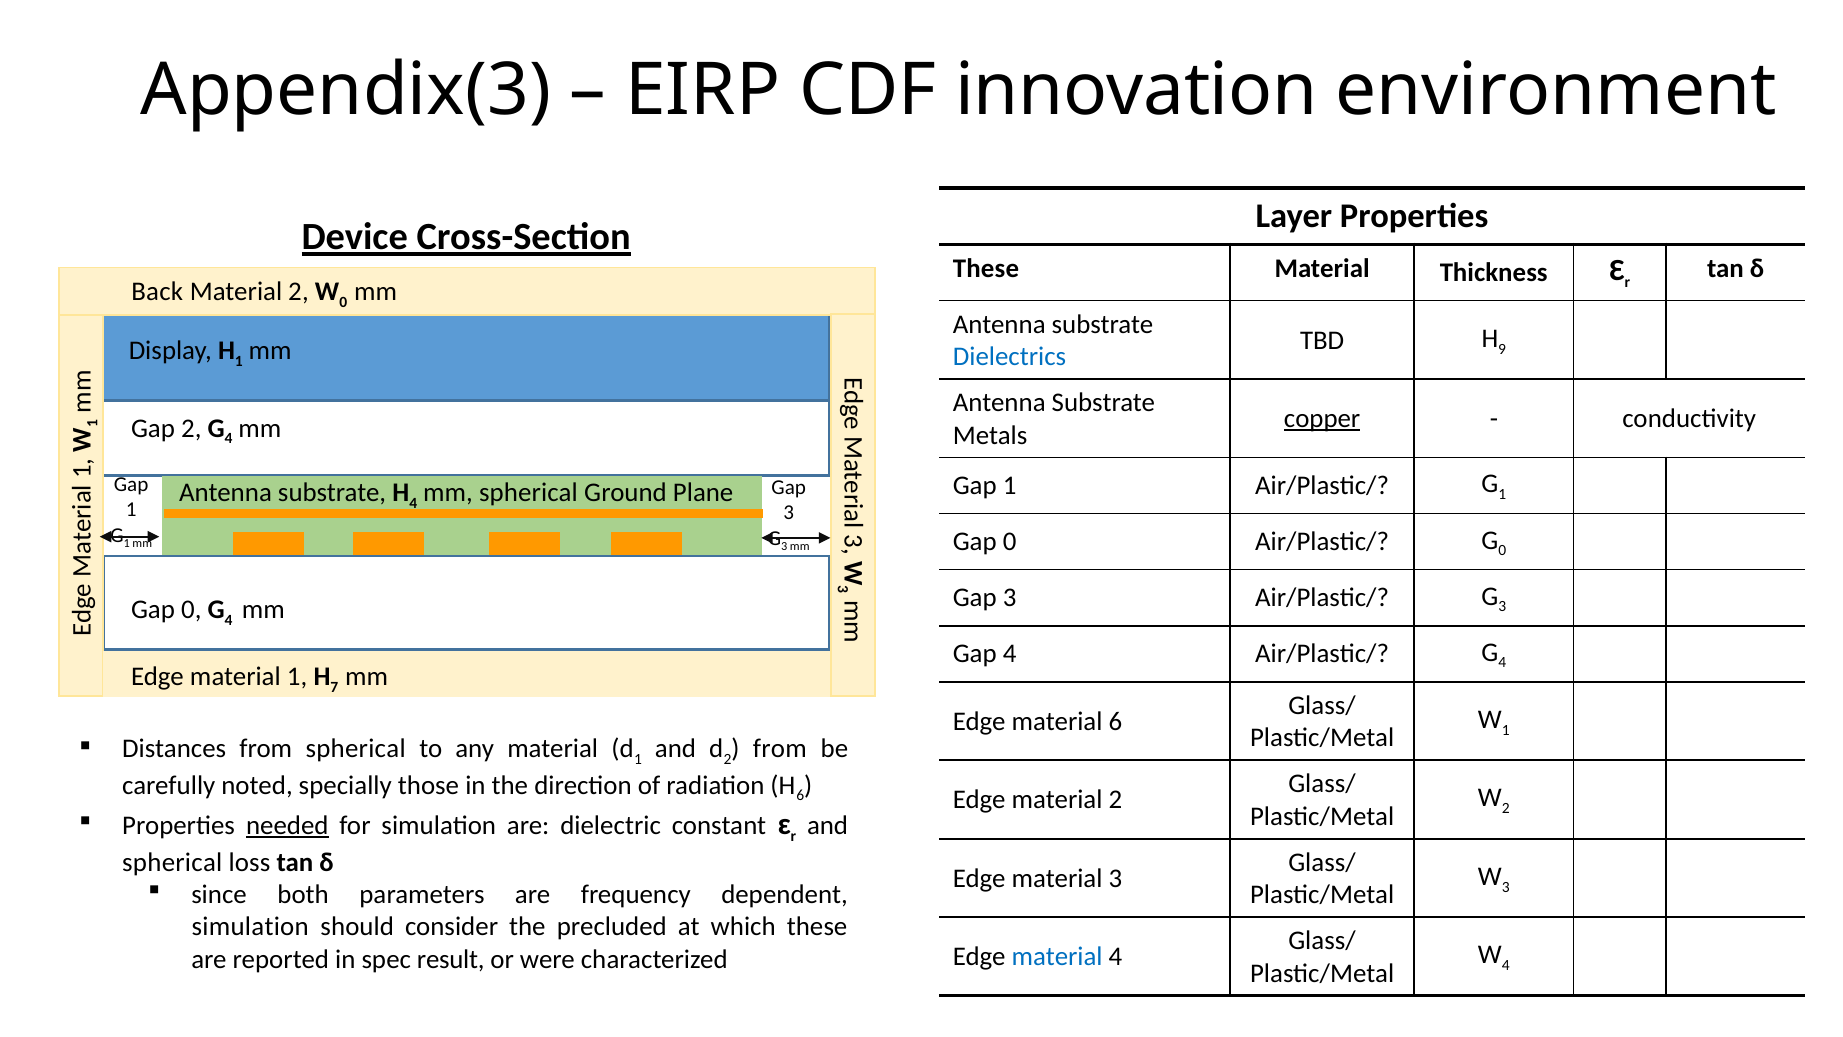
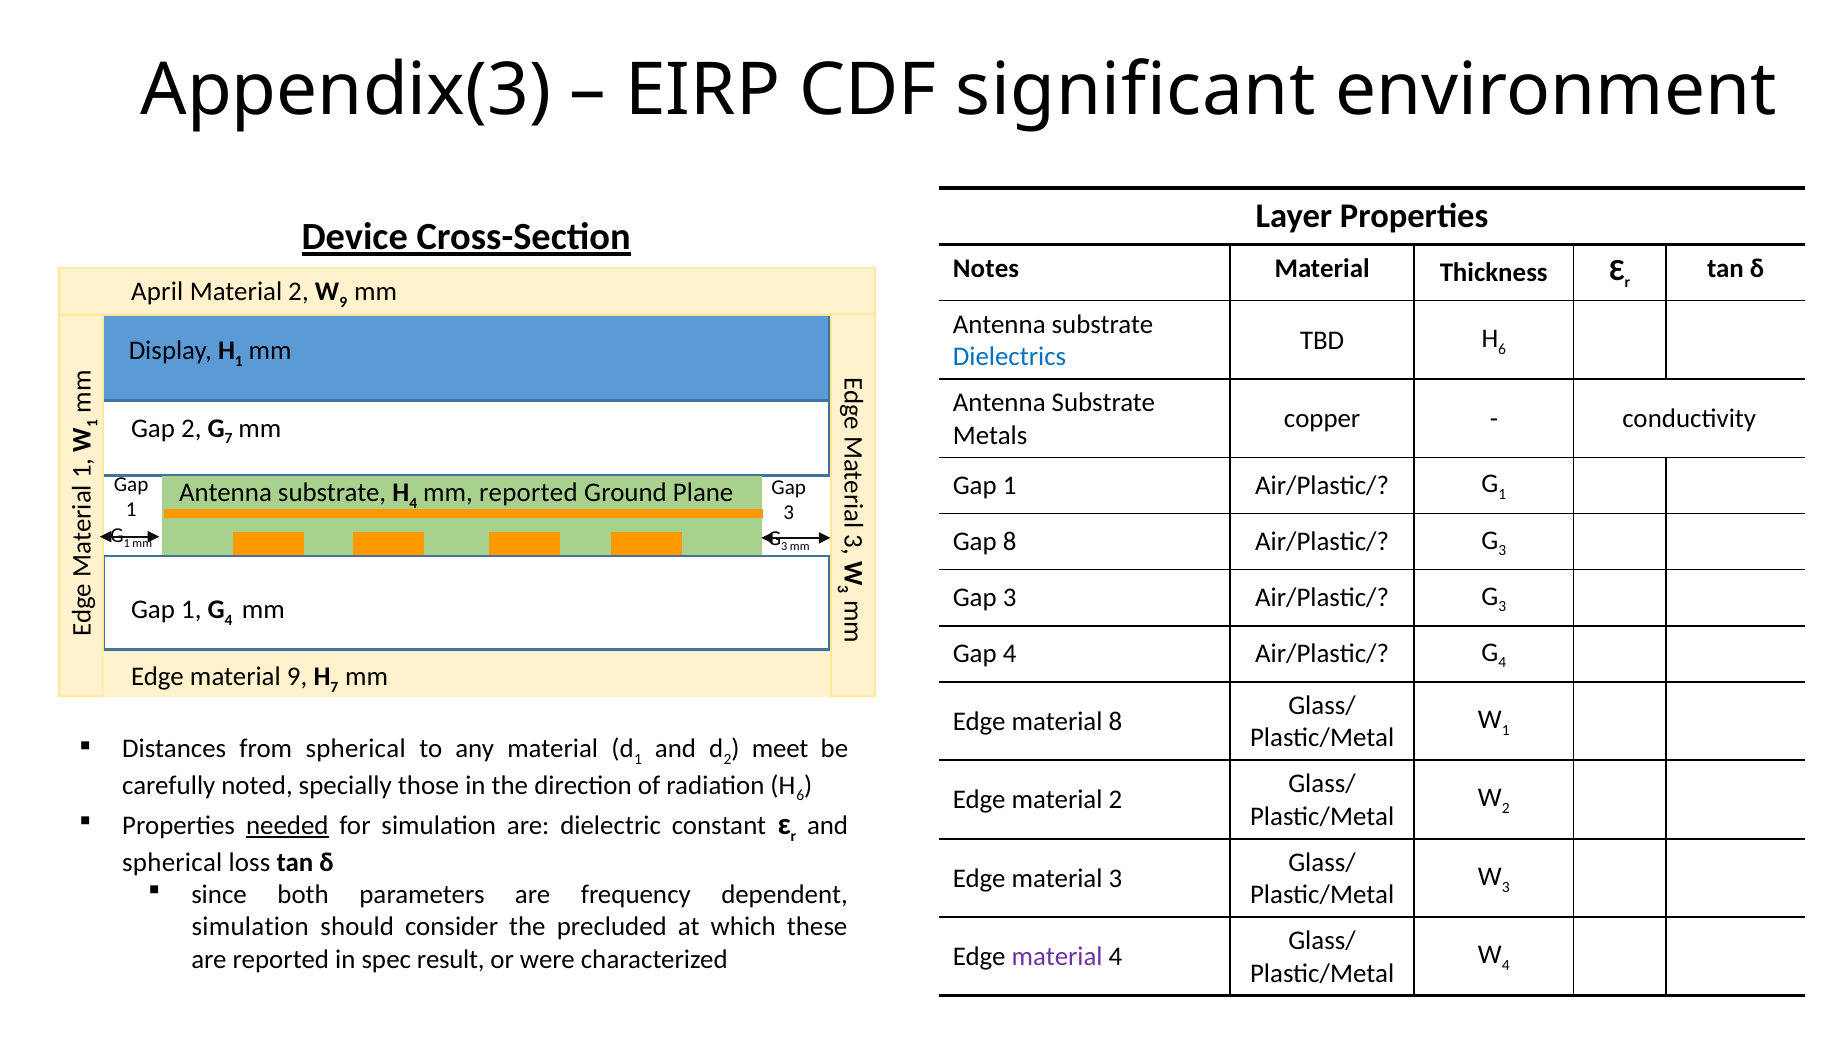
innovation: innovation -> significant (1136, 91)
These: These -> Notes (986, 268)
Back: Back -> April (157, 292)
0: 0 -> 9 (343, 302)
9: 9 -> 6 (1502, 349)
copper underline: present -> none (1322, 419)
4: 4 -> 7 (229, 438)
mm spherical: spherical -> reported (528, 493)
0: 0 -> 8 (1010, 542)
0: 0 -> 3 (1502, 550)
0: 0 -> 1 (191, 610)
material 1: 1 -> 9 (297, 677)
material 6: 6 -> 8 (1116, 721)
from: from -> meet (780, 748)
material colour: blue -> purple (1057, 956)
